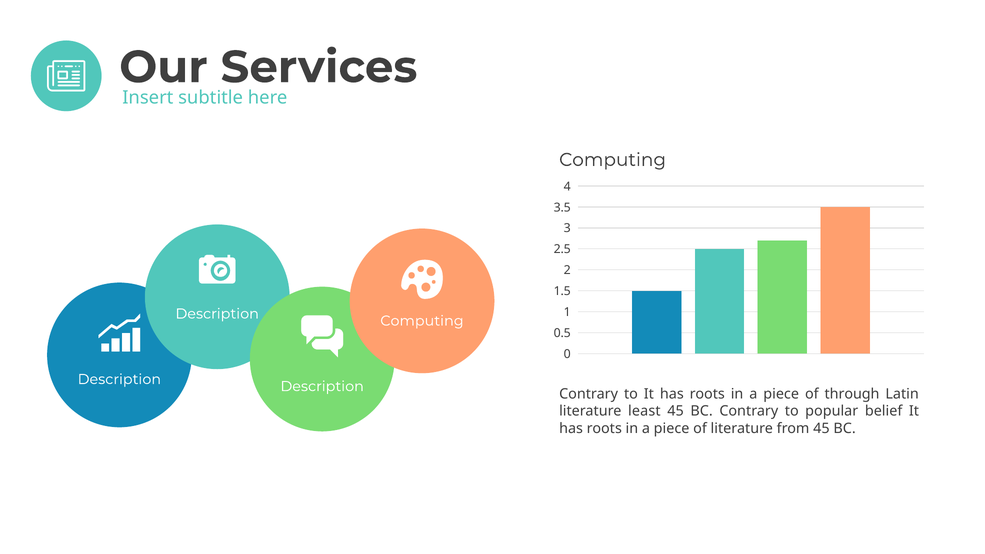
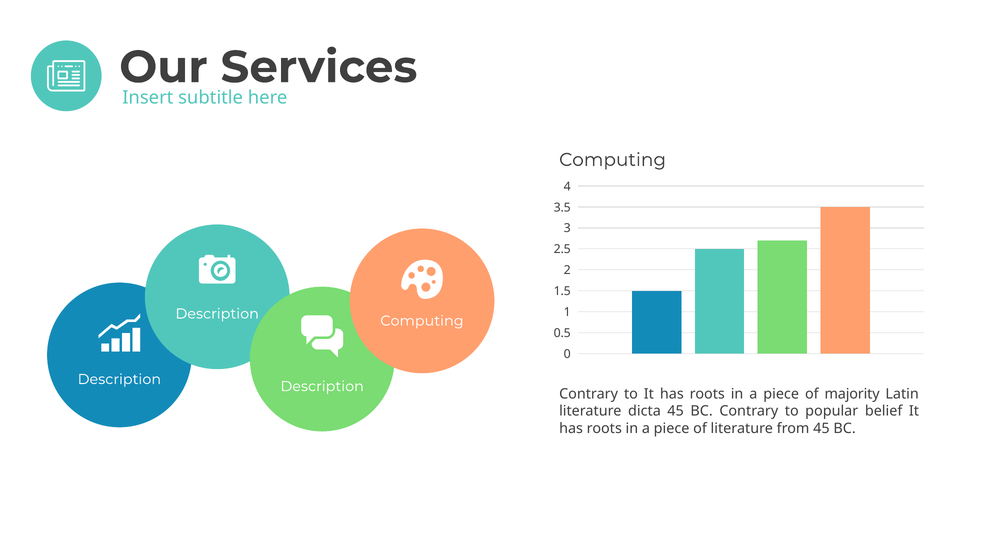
through: through -> majority (852, 394)
least: least -> dicta (644, 411)
